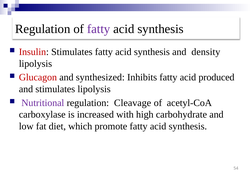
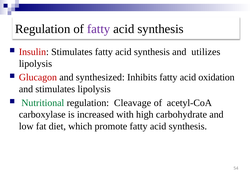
density: density -> utilizes (206, 52)
produced: produced -> oxidation (216, 77)
Nutritional colour: purple -> green (43, 103)
